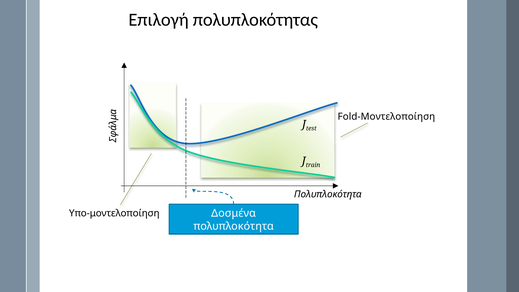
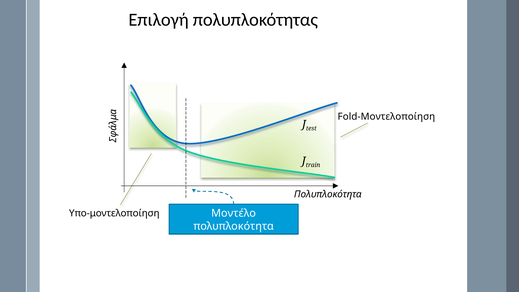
Δοσμένα: Δοσμένα -> Μοντέλο (234, 213)
